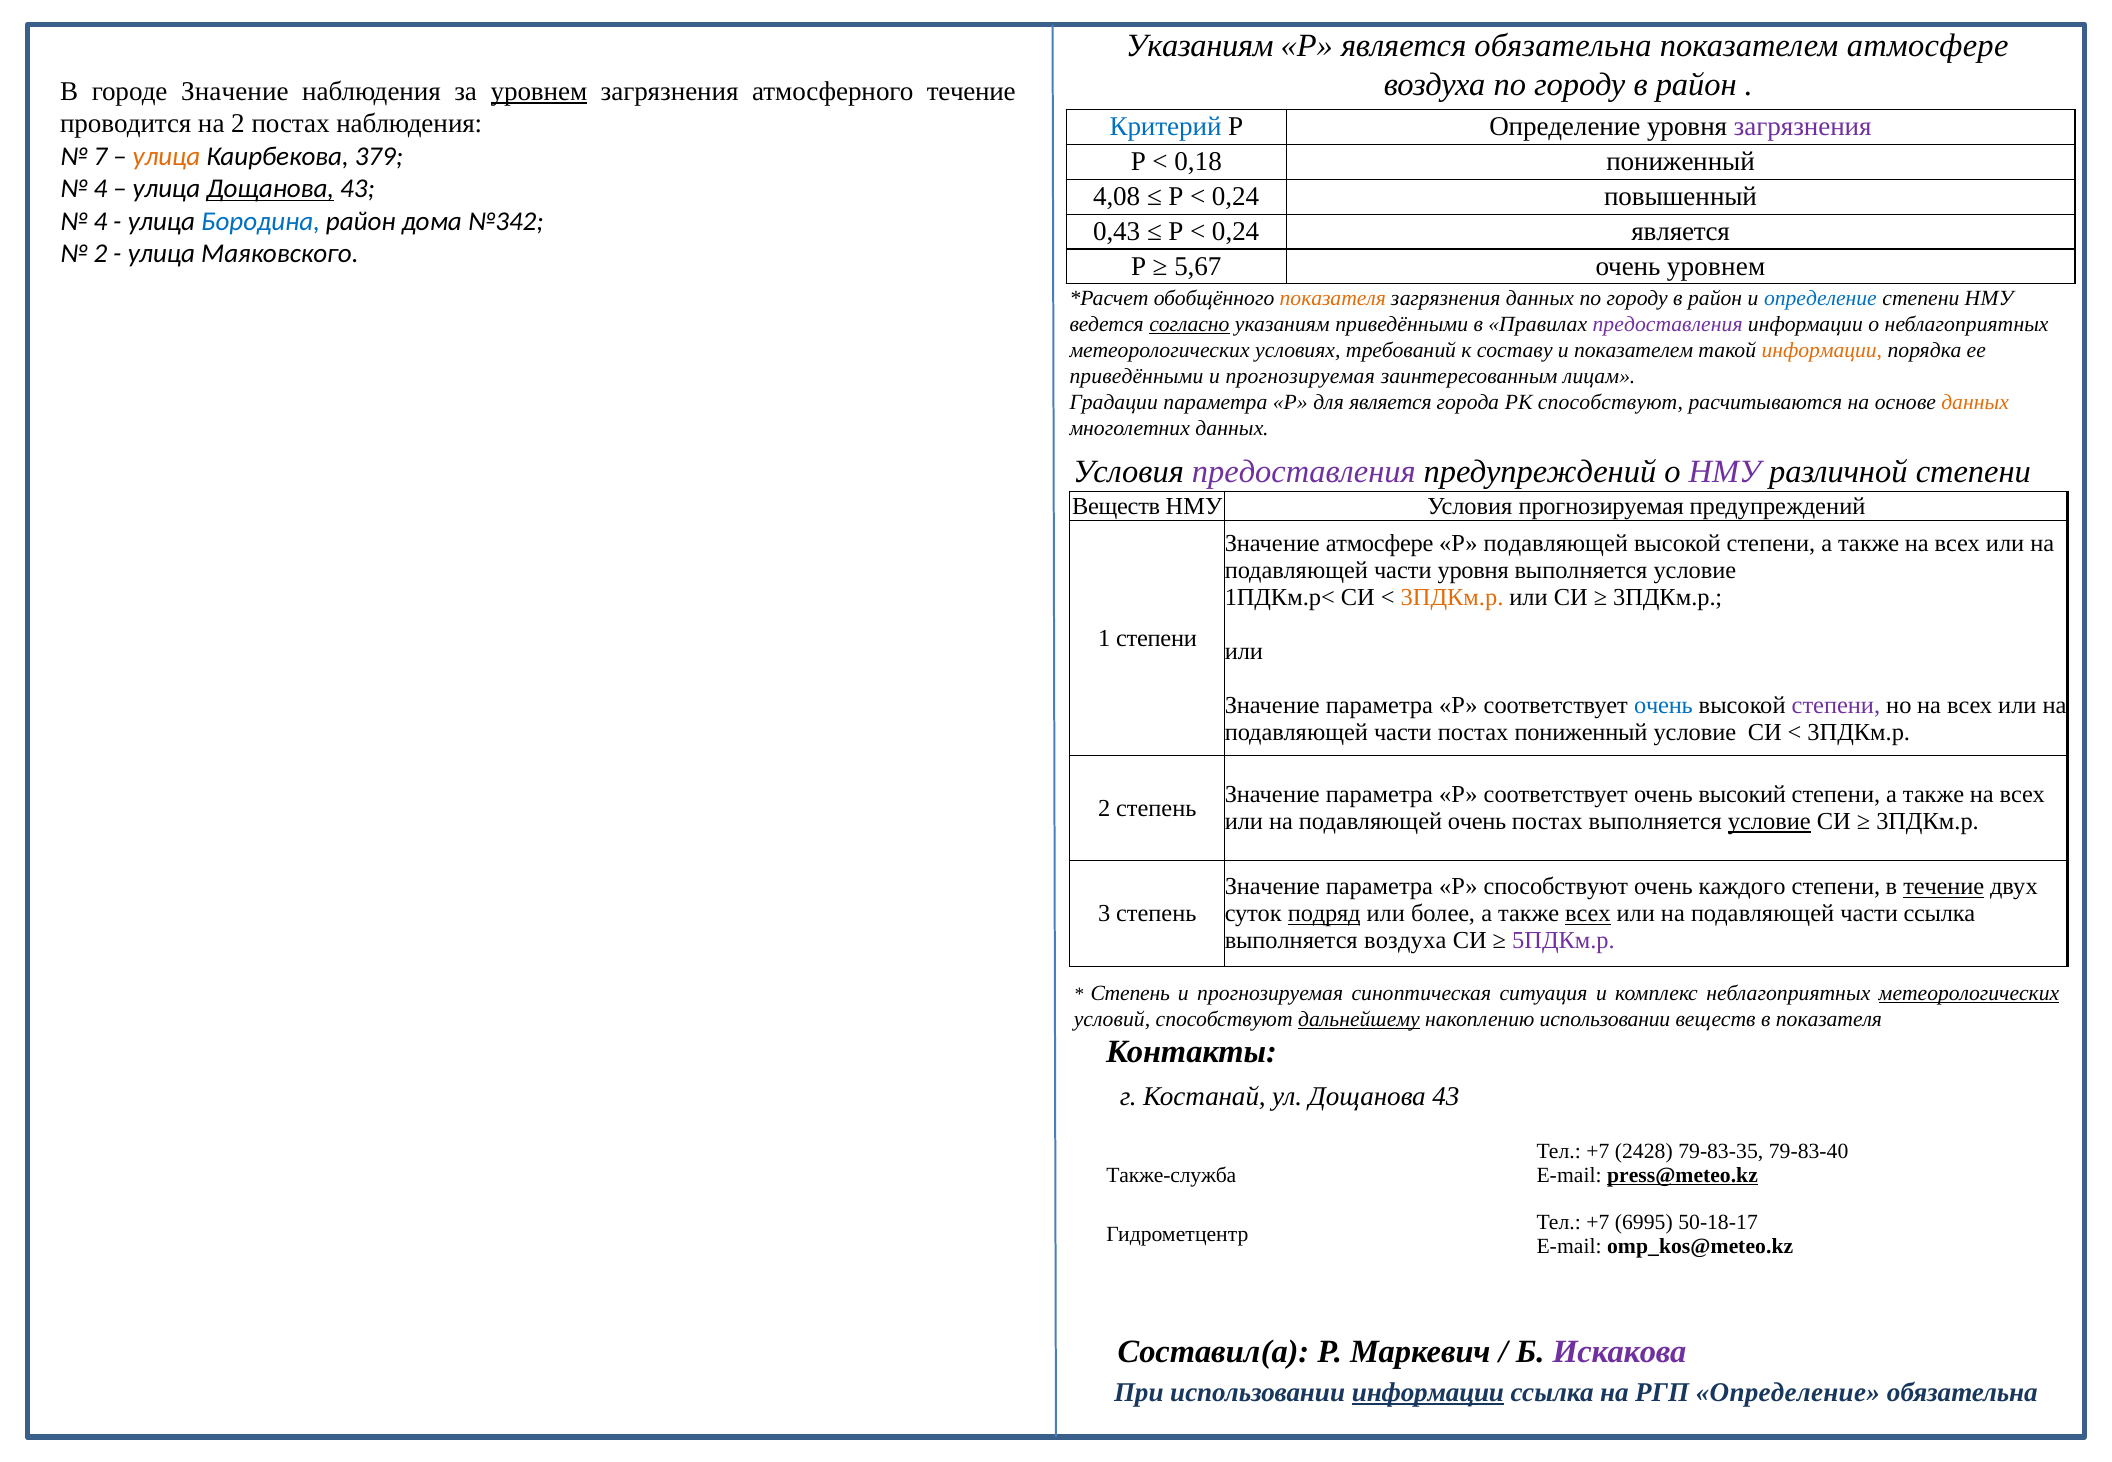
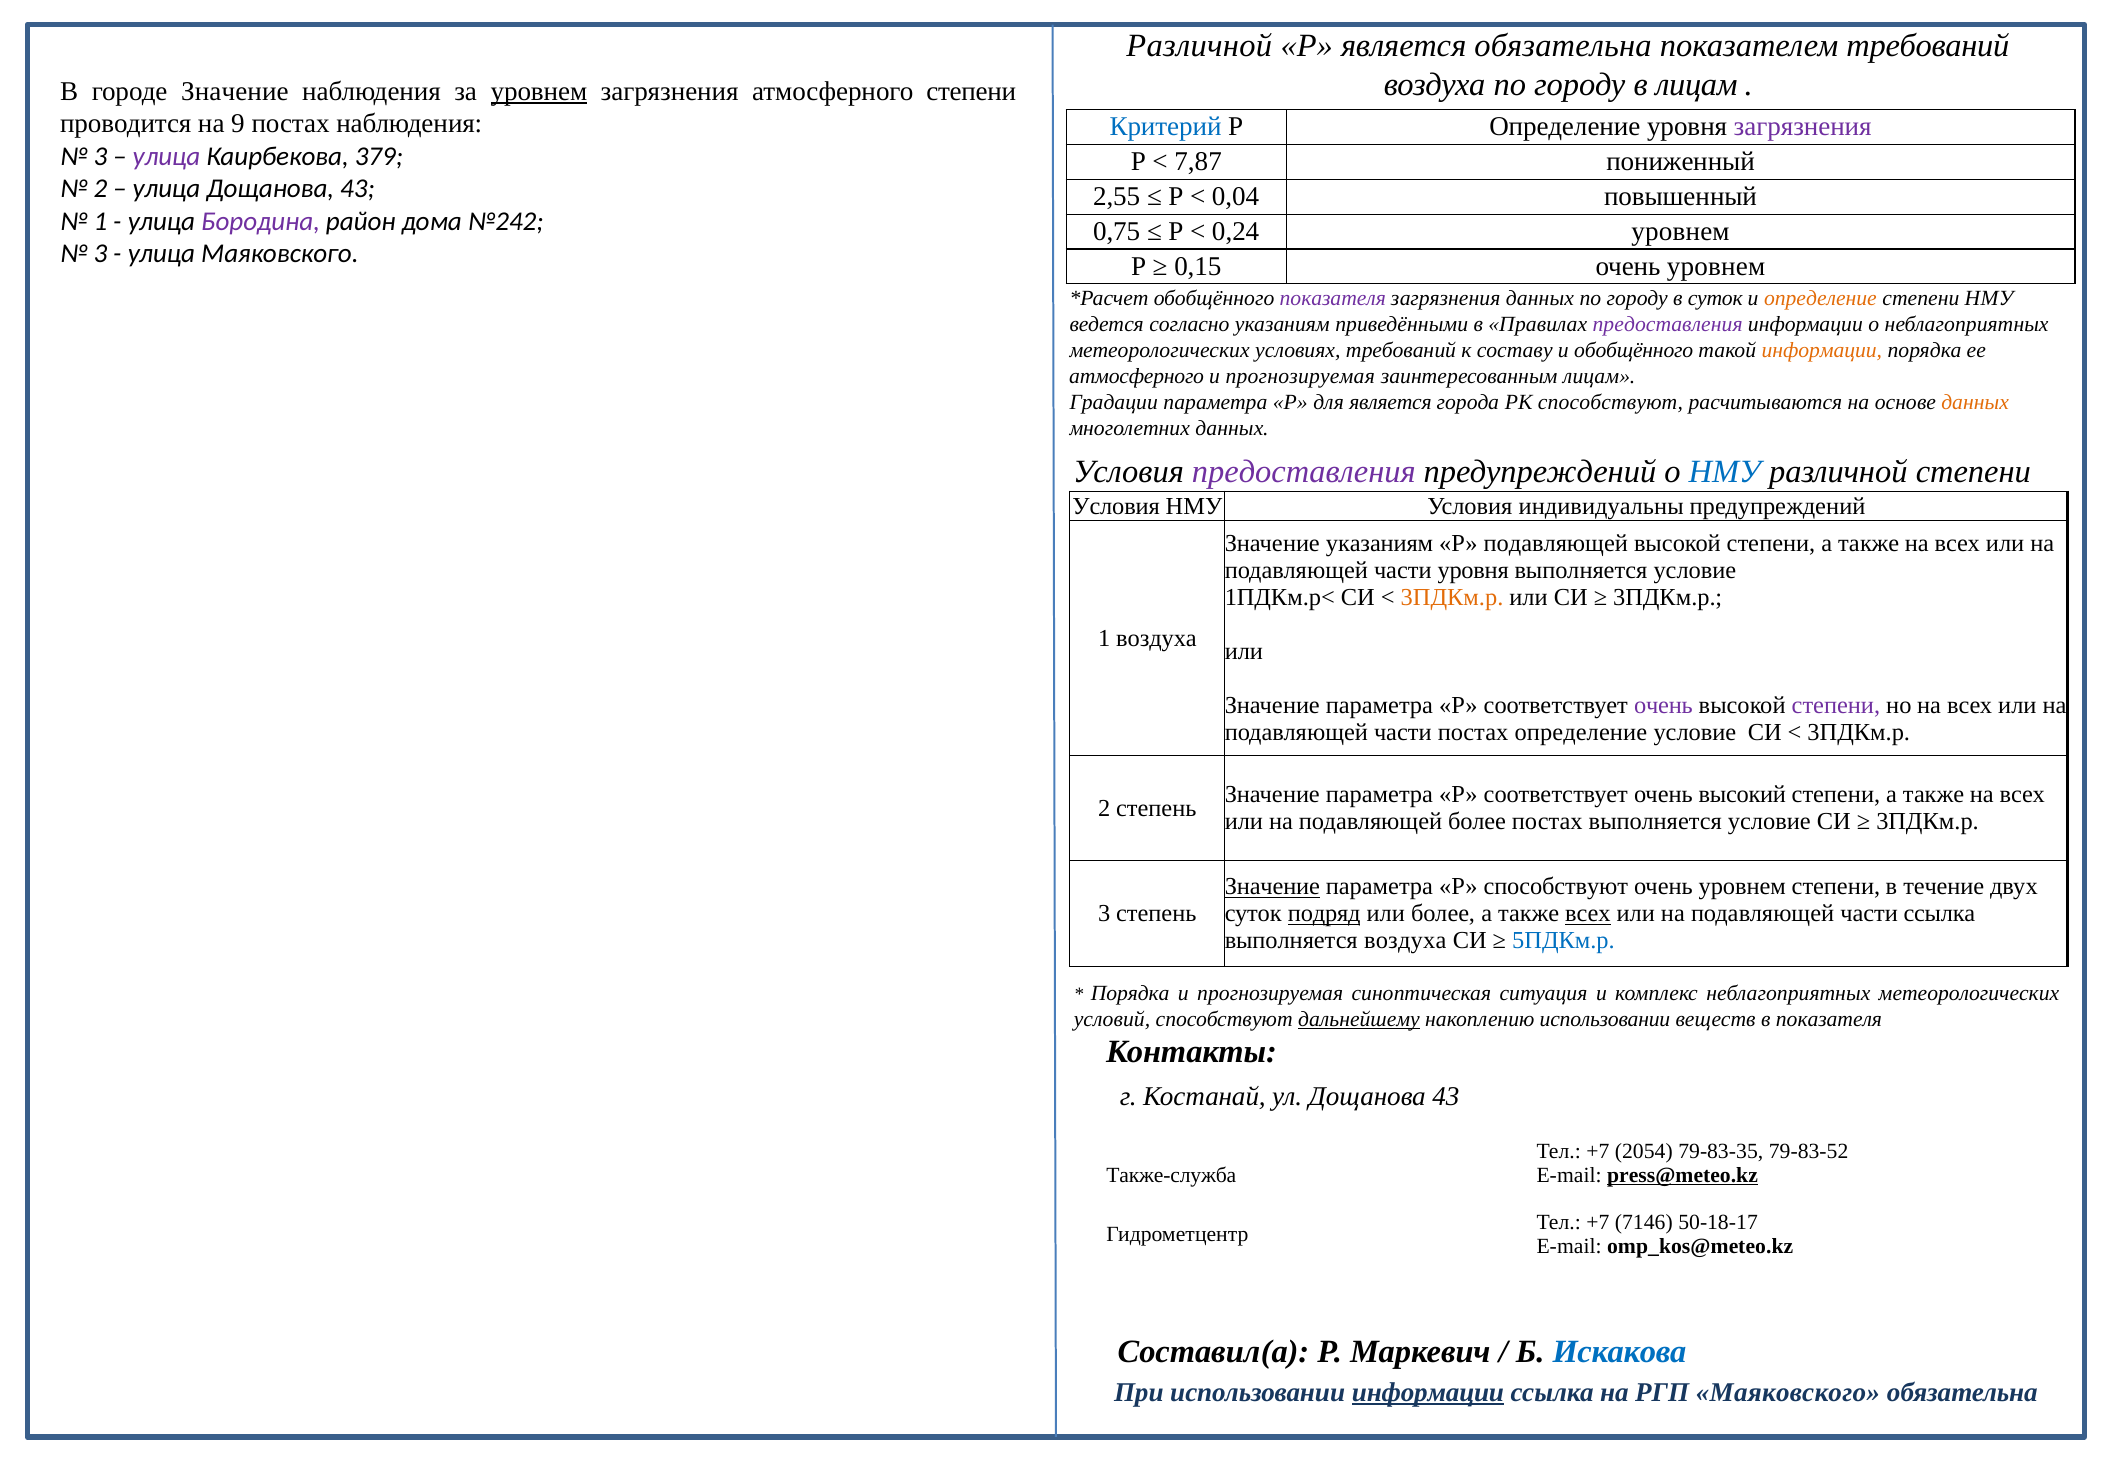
Указаниям: Указаниям -> Различной (1199, 46)
показателем атмосфере: атмосфере -> требований (1928, 46)
район: район -> лицам (1696, 85)
атмосферного течение: течение -> степени (971, 91)
на 2: 2 -> 9 (238, 124)
7: 7 -> 3 (100, 156)
улица colour: orange -> purple (166, 156)
0,18: 0,18 -> 7,87 (1198, 162)
4: 4 -> 2 (100, 189)
Дощанова underline: present -> none (270, 189)
4,08: 4,08 -> 2,55 (1117, 197)
0,24: 0,24 -> 0,04 (1236, 197)
4: 4 -> 1 (100, 221)
Бородина colour: blue -> purple (261, 221)
№342: №342 -> №242 (506, 221)
0,43: 0,43 -> 0,75 (1117, 231)
0,24 является: является -> уровнем (1681, 231)
2: 2 -> 3 (100, 254)
5,67: 5,67 -> 0,15 (1198, 266)
показателя colour: orange -> purple (1333, 298)
район: район -> суток (1715, 298)
определение colour: blue -> orange (1820, 298)
согласно underline: present -> none (1189, 324)
и показателем: показателем -> обобщённого (1634, 350)
приведёнными: приведёнными -> атмосферного (1137, 376)
НМУ colour: purple -> blue (1725, 472)
Веществ: Веществ -> Условия (1116, 506)
Условия прогнозируемая: прогнозируемая -> индивидуальны (1601, 506)
Значение атмосфере: атмосфере -> указаниям (1380, 544)
1 степени: степени -> воздуха (1156, 638)
очень colour: blue -> purple (1663, 706)
постах пониженный: пониженный -> определение (1581, 733)
подавляющей очень: очень -> более (1477, 822)
условие underline: present -> none (1769, 822)
Значение underline: none -> present (1272, 887)
каждого: каждого -> уровнем (1742, 887)
течение underline: present -> none (1944, 887)
5ПДКм.р colour: purple -> blue (1563, 941)
Степень: Степень -> Порядка (1130, 993)
метеорологических underline: present -> none (1969, 993)
2428: 2428 -> 2054 (1644, 1151)
79-83-40: 79-83-40 -> 79-83-52 (1809, 1151)
6995: 6995 -> 7146 (1644, 1223)
Искакова colour: purple -> blue (1619, 1352)
РГП Определение: Определение -> Маяковского (1788, 1392)
